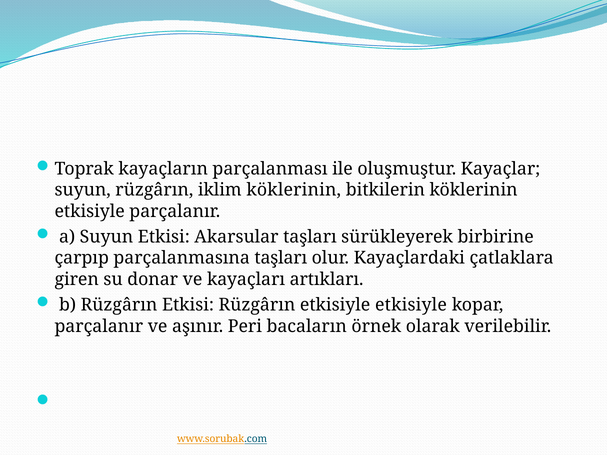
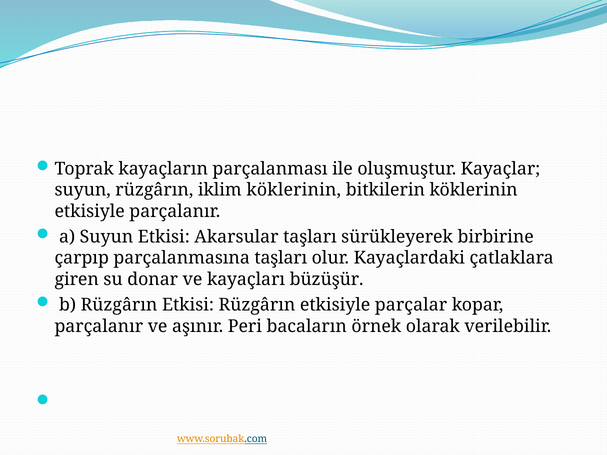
artıkları: artıkları -> büzüşür (327, 280)
etkisiyle etkisiyle: etkisiyle -> parçalar (411, 305)
